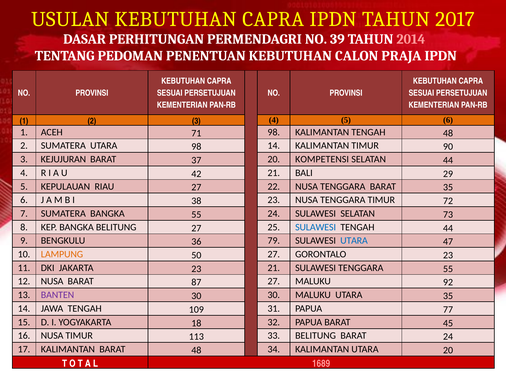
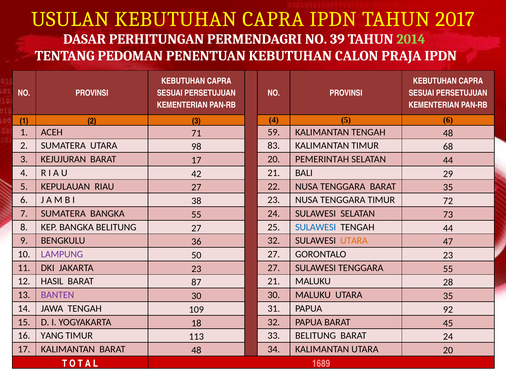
2014 colour: pink -> light green (411, 39)
71 98: 98 -> 59 (274, 132)
98 14: 14 -> 83 (274, 146)
90: 90 -> 68 (448, 147)
BARAT 37: 37 -> 17 (196, 160)
KOMPETENSI: KOMPETENSI -> PEMERINTAH (322, 160)
36 79: 79 -> 32 (274, 241)
UTARA colour: blue -> orange (354, 241)
LAMPUNG colour: orange -> purple (62, 255)
23 21: 21 -> 27 (274, 268)
12 NUSA: NUSA -> HASIL (52, 282)
87 27: 27 -> 21 (274, 282)
92: 92 -> 28 (448, 283)
77: 77 -> 92 (448, 310)
16 NUSA: NUSA -> YANG (52, 336)
